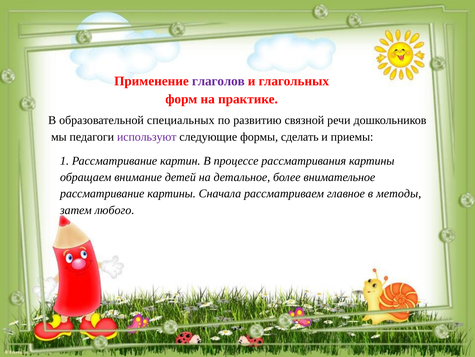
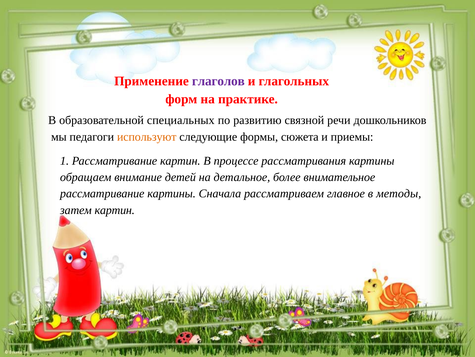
используют colour: purple -> orange (147, 136)
сделать: сделать -> сюжета (300, 136)
затем любого: любого -> картин (115, 210)
